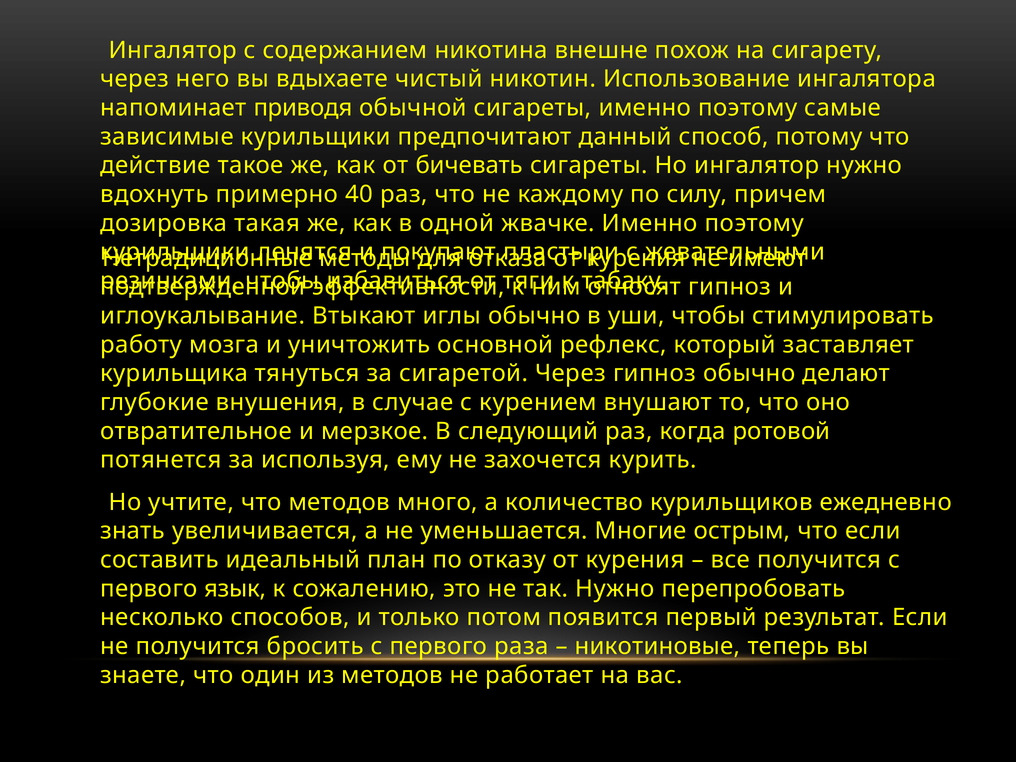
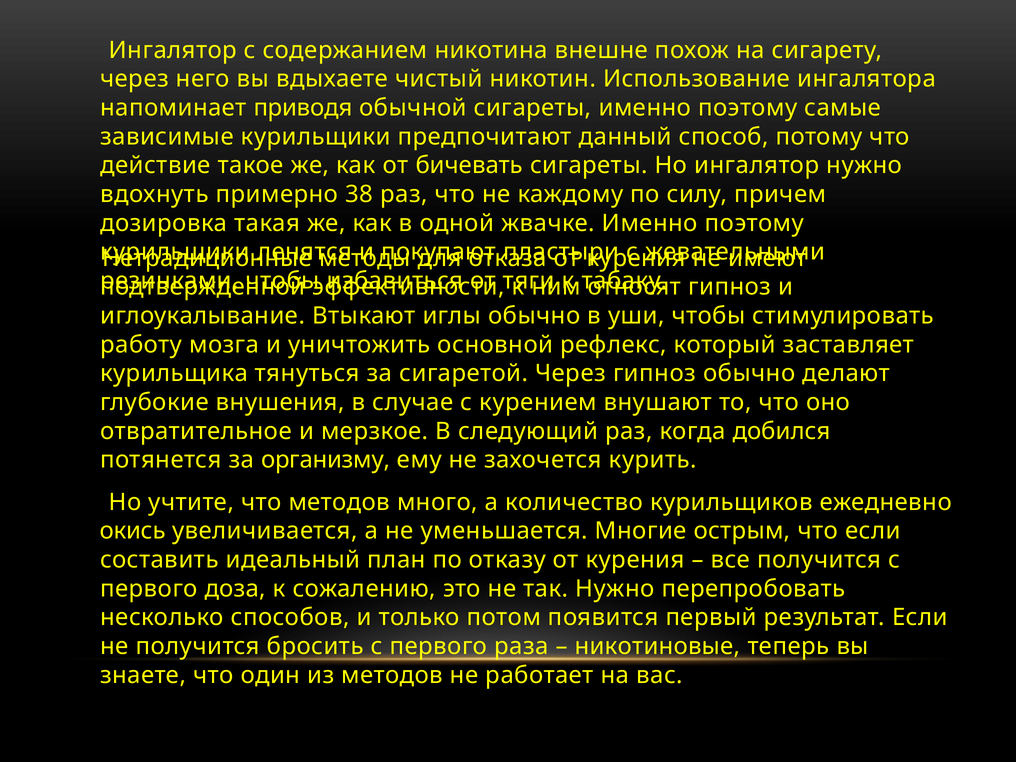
40: 40 -> 38 (359, 194)
ротовой: ротовой -> добился (782, 431)
используя: используя -> организму (326, 460)
знать: знать -> окись (133, 531)
язык: язык -> доза (235, 589)
